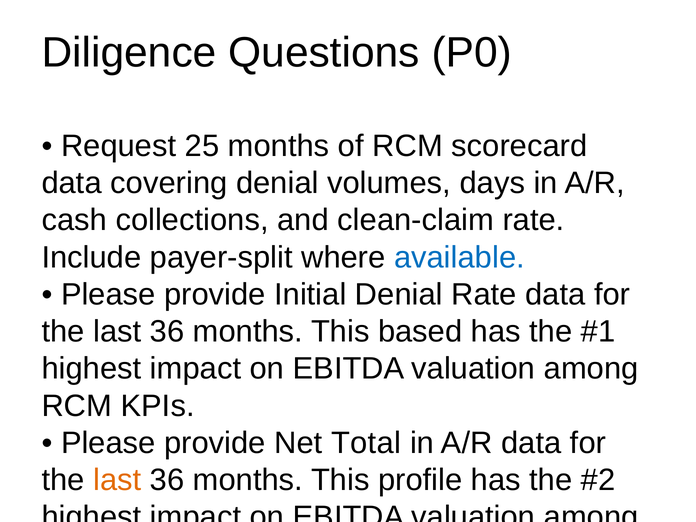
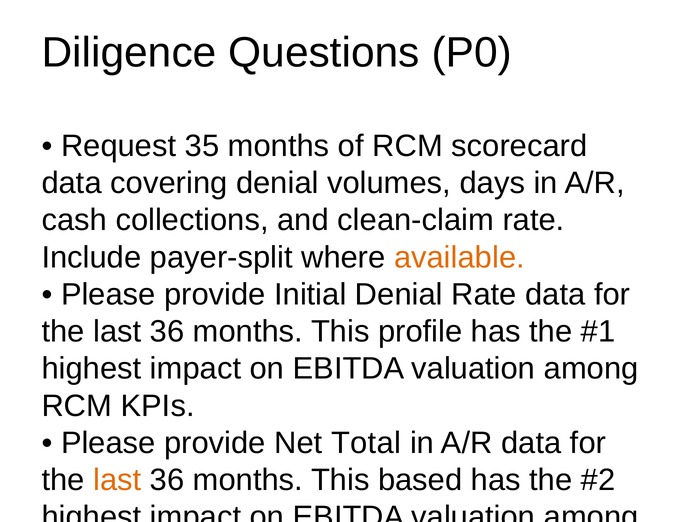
25: 25 -> 35 (202, 146)
available colour: blue -> orange (459, 257)
based: based -> profile (420, 332)
profile: profile -> based (420, 480)
